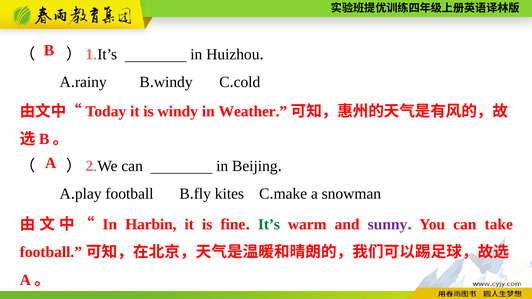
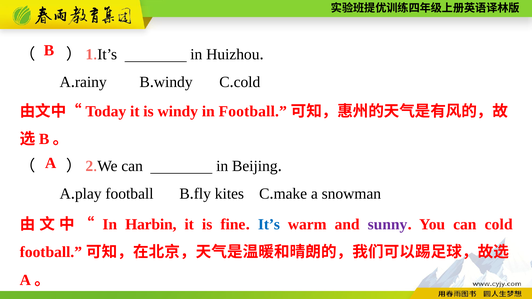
in Weather: Weather -> Football (253, 111)
It’s colour: green -> blue (269, 224)
can take: take -> cold (499, 224)
